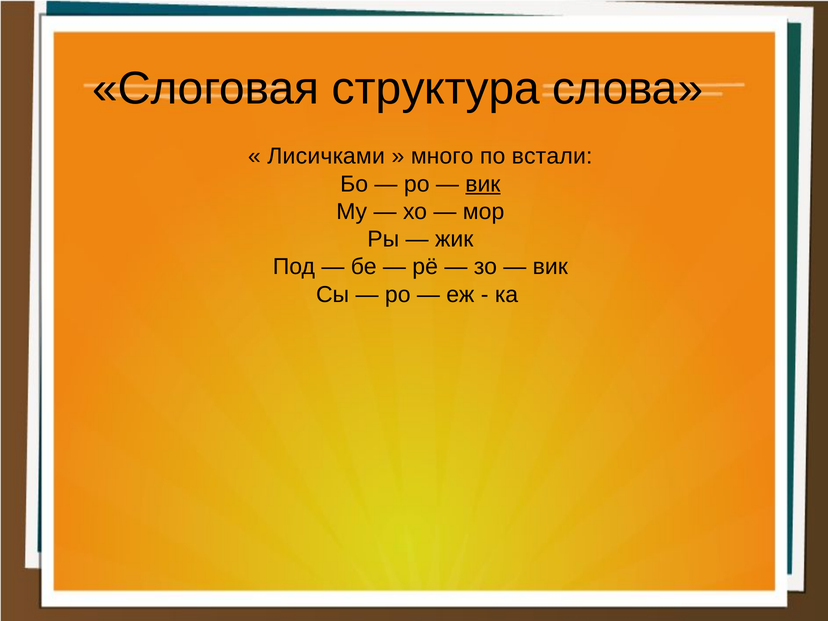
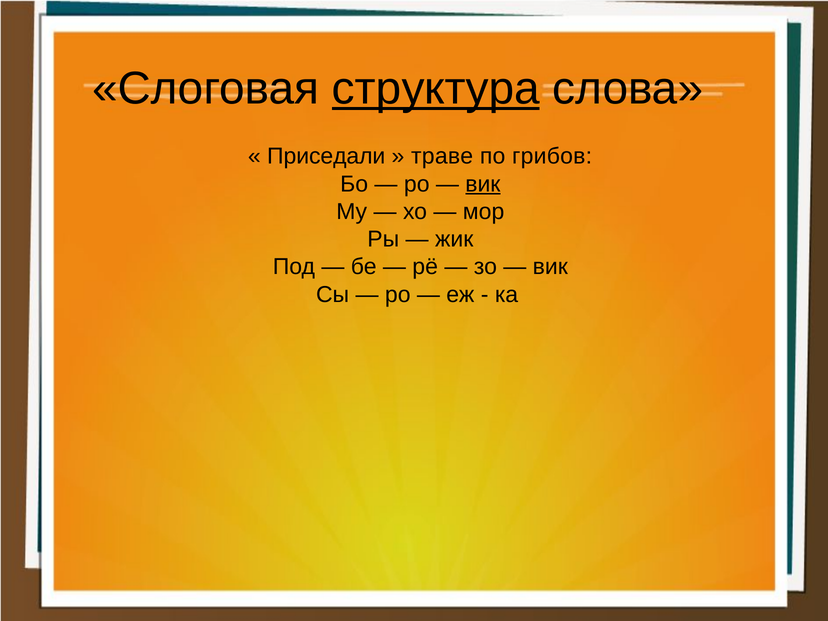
структура underline: none -> present (436, 89)
Лисичками: Лисичками -> Приседали (326, 156)
много: много -> траве (442, 156)
встали: встали -> грибов (552, 156)
